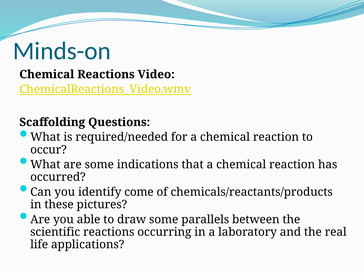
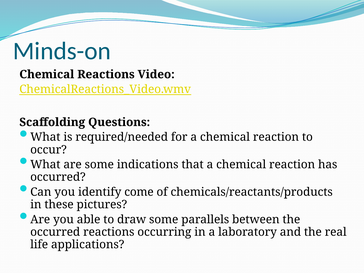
scientific: scientific -> occurred (55, 232)
